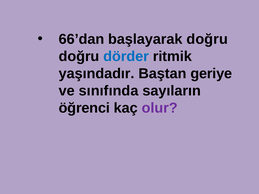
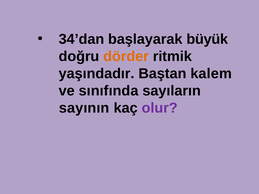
66’dan: 66’dan -> 34’dan (81, 39)
başlayarak doğru: doğru -> büyük (207, 39)
dörder colour: blue -> orange (126, 56)
geriye: geriye -> kalem (211, 74)
öğrenci: öğrenci -> sayının (84, 108)
